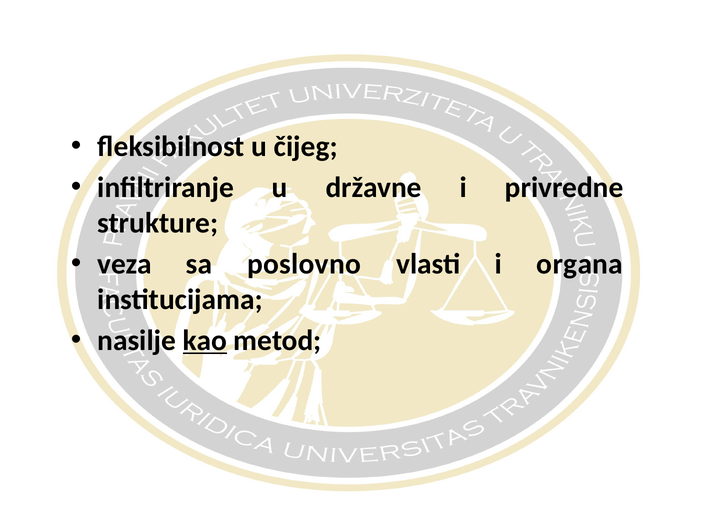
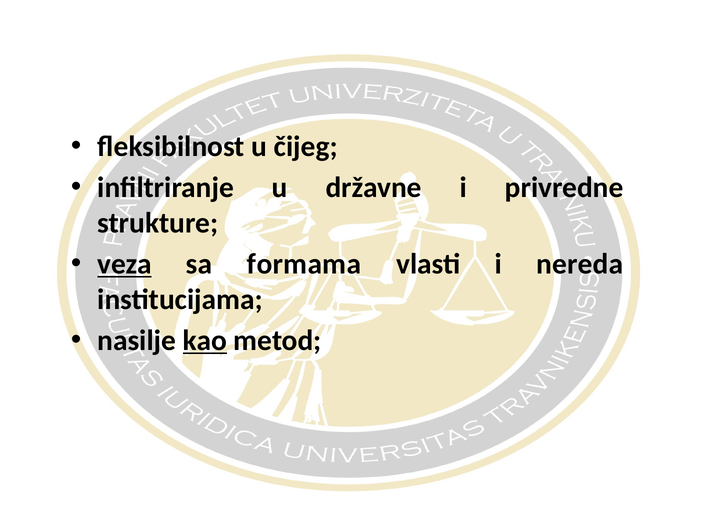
veza underline: none -> present (125, 264)
poslovno: poslovno -> formama (304, 264)
organa: organa -> nereda (580, 264)
